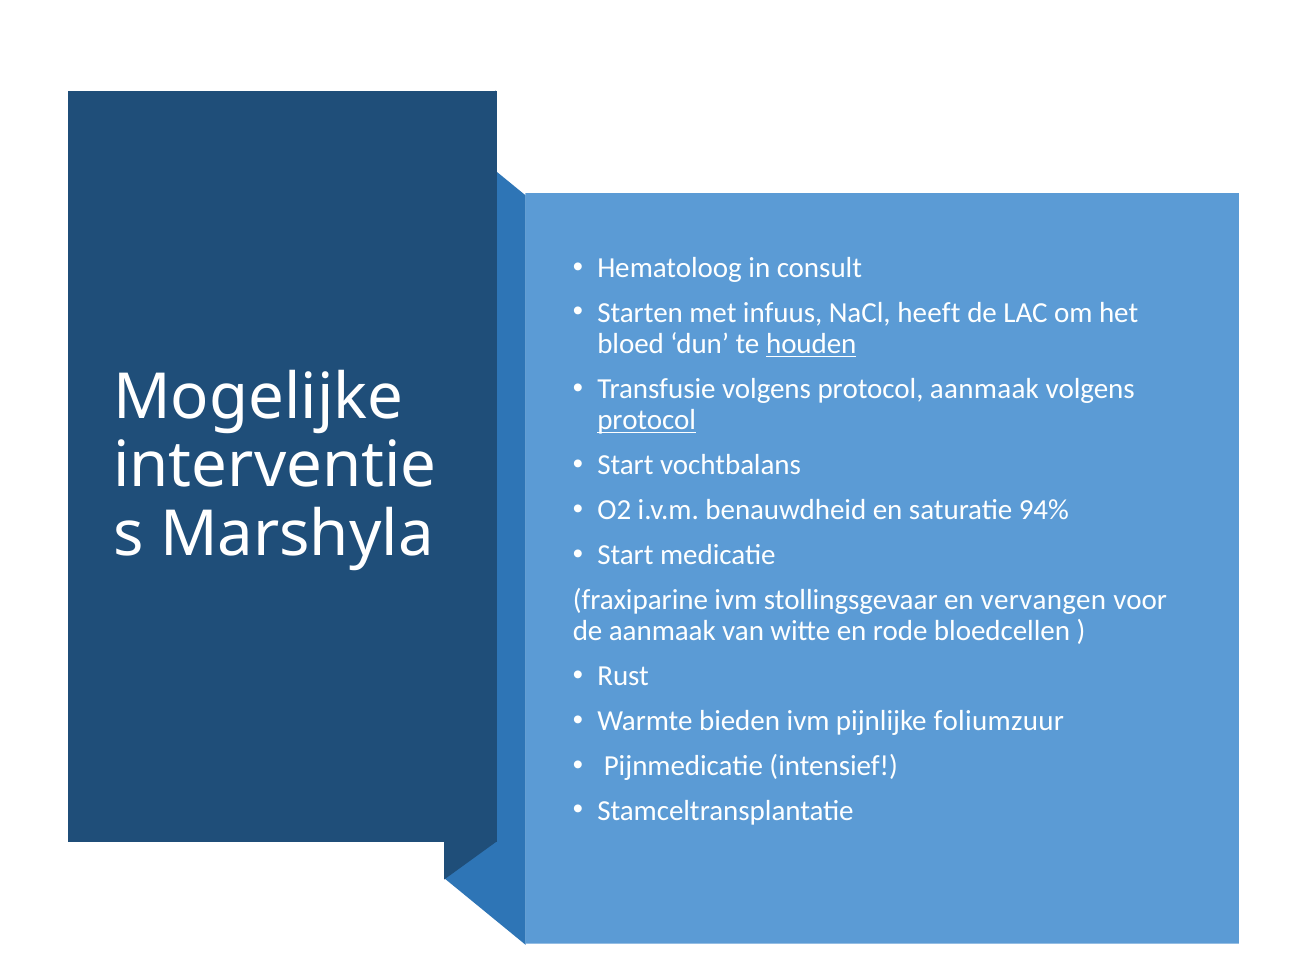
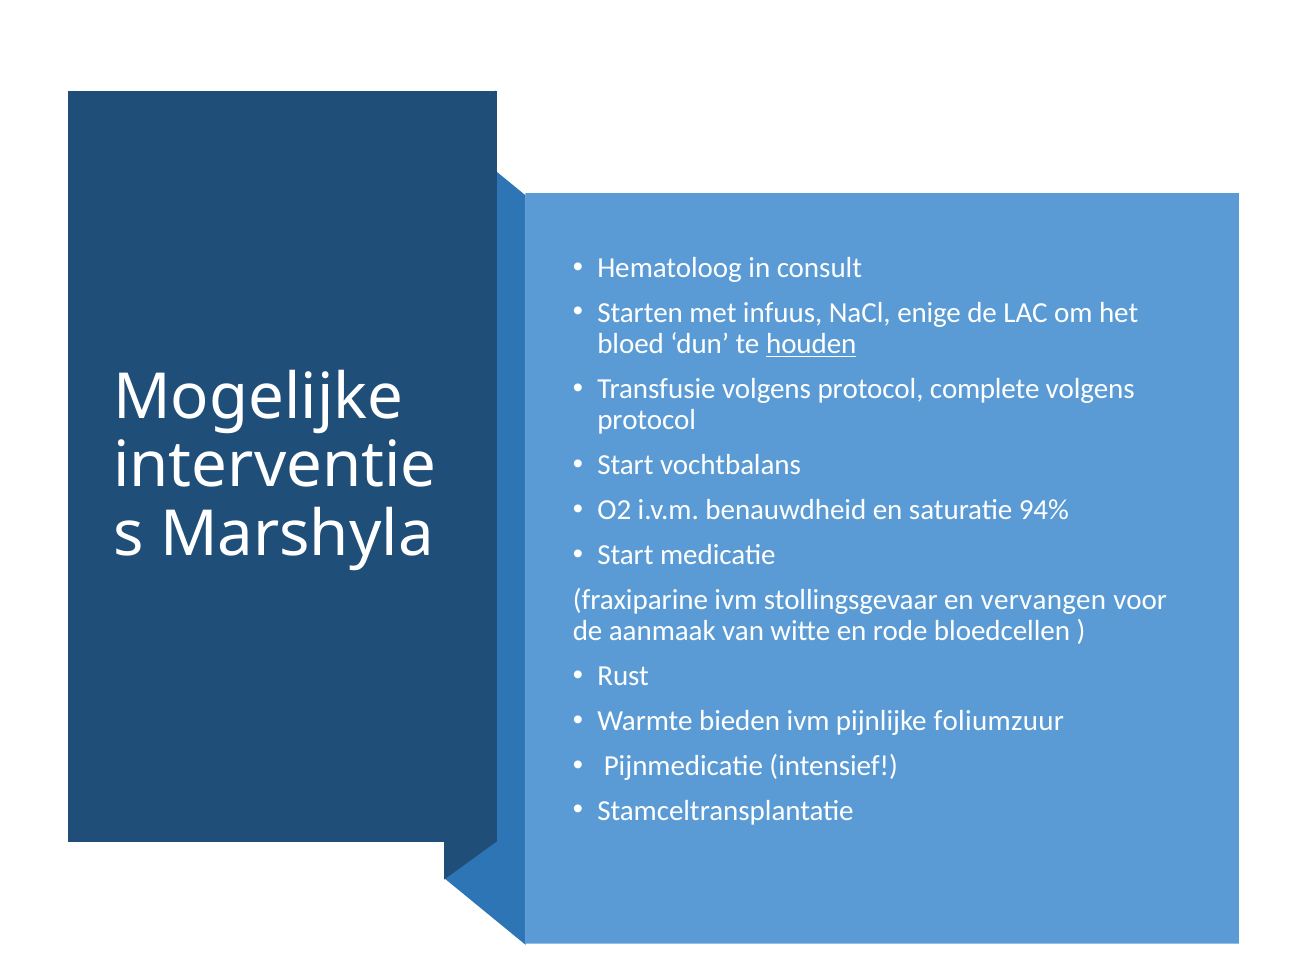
heeft: heeft -> enige (929, 313)
protocol aanmaak: aanmaak -> complete (985, 389)
protocol underline: present -> none (647, 420)
